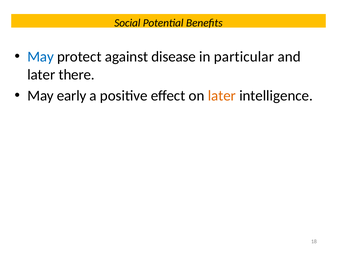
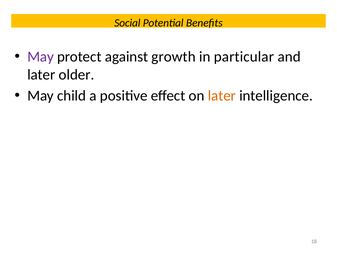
May colour: blue -> purple (41, 57)
disease: disease -> growth (174, 57)
there: there -> older (77, 75)
early: early -> child (72, 96)
